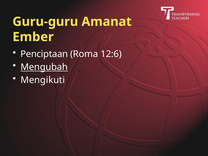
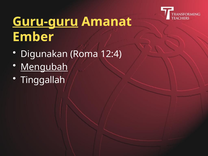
Guru-guru underline: none -> present (45, 22)
Penciptaan: Penciptaan -> Digunakan (44, 54)
12:6: 12:6 -> 12:4 (111, 54)
Mengikuti: Mengikuti -> Tinggallah (43, 80)
